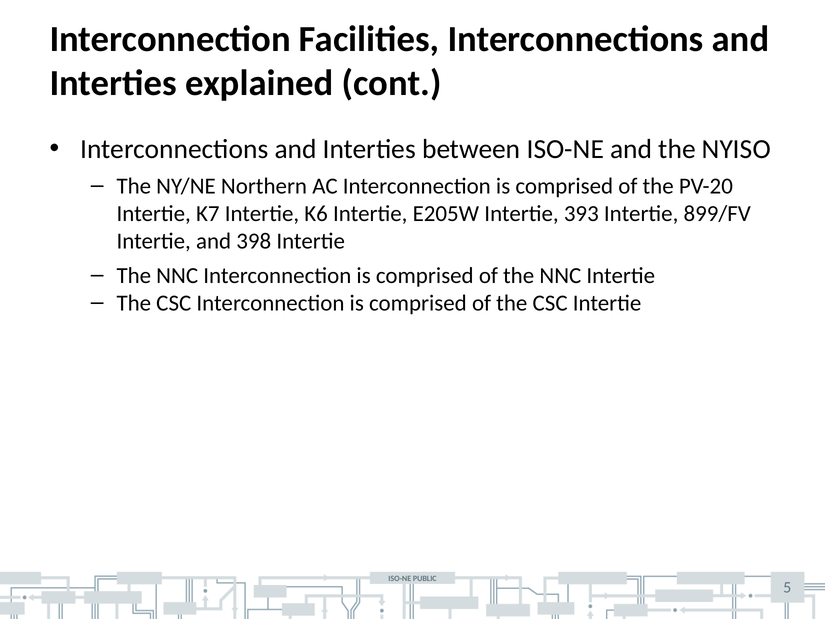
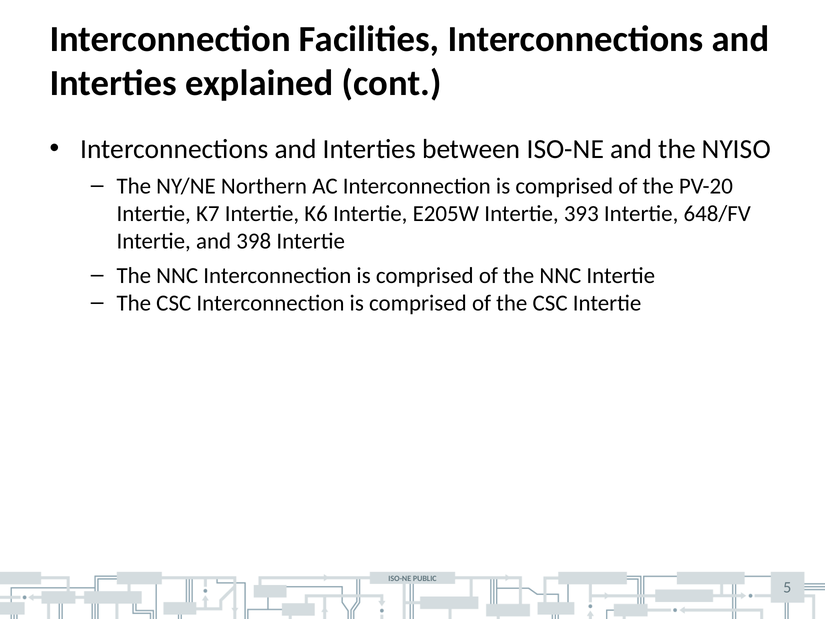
899/FV: 899/FV -> 648/FV (717, 213)
